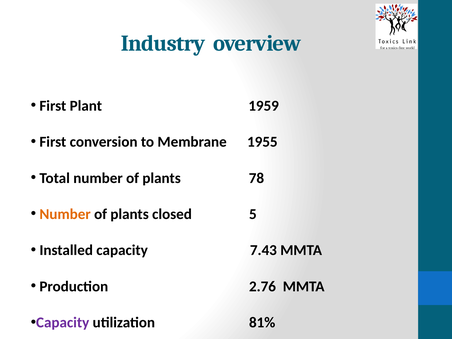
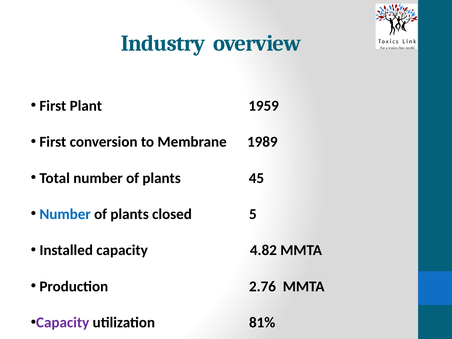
1955: 1955 -> 1989 (262, 142)
78: 78 -> 45 (256, 178)
Number colour: orange -> blue (65, 214)
7.43: 7.43 -> 4.82 (263, 250)
